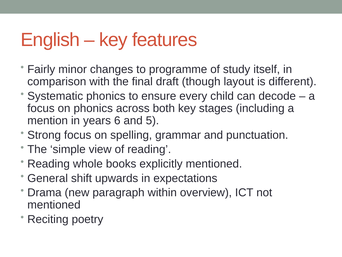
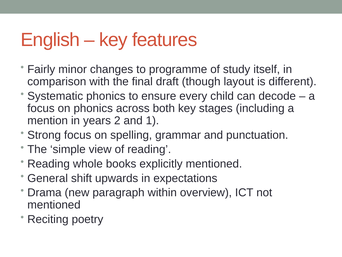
6: 6 -> 2 (117, 120)
5: 5 -> 1 (152, 120)
